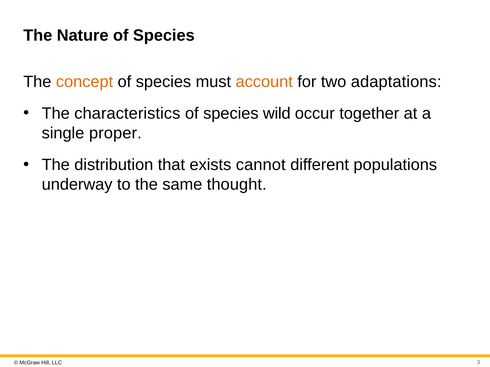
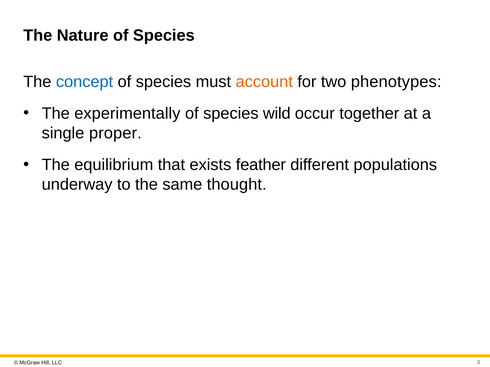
concept colour: orange -> blue (85, 82)
adaptations: adaptations -> phenotypes (396, 82)
characteristics: characteristics -> experimentally (127, 114)
distribution: distribution -> equilibrium (114, 165)
cannot: cannot -> feather (261, 165)
